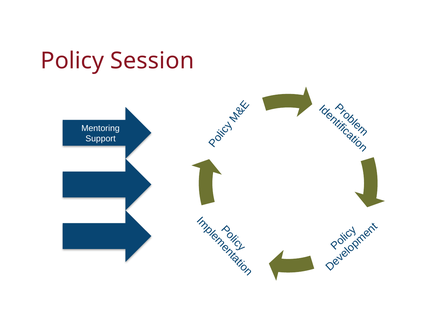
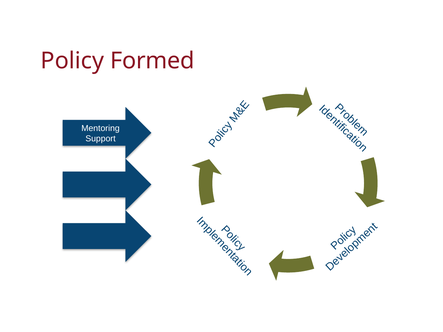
Session: Session -> Formed (152, 61)
